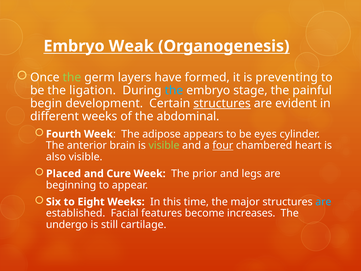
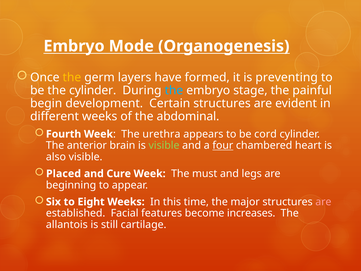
Weak: Weak -> Mode (131, 46)
the colour: light green -> yellow (72, 77)
the ligation: ligation -> cylinder (93, 90)
structures underline: present -> none (222, 103)
adipose: adipose -> urethra (161, 134)
eyes: eyes -> cord (265, 134)
prior: prior -> must (205, 173)
are colour: light blue -> pink (323, 202)
undergo: undergo -> allantois (67, 224)
